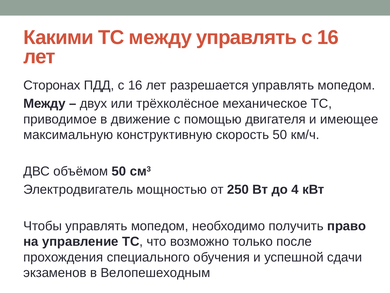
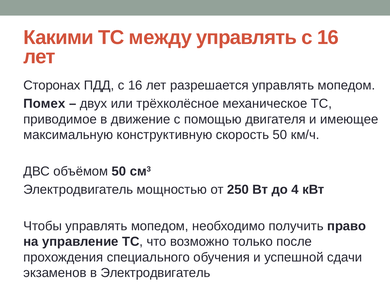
Между: Между -> Помех (44, 103)
в Велопешеходным: Велопешеходным -> Электродвигатель (155, 272)
